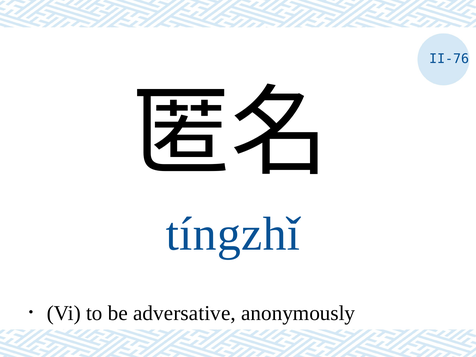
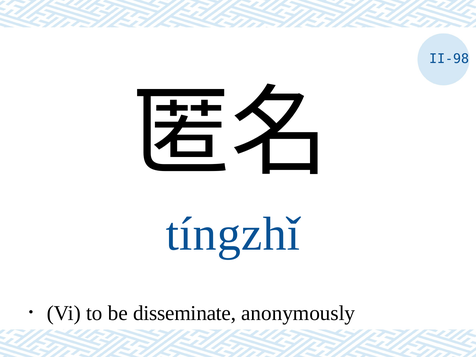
II-76: II-76 -> II-98 (449, 59)
adversative: adversative -> disseminate (185, 313)
